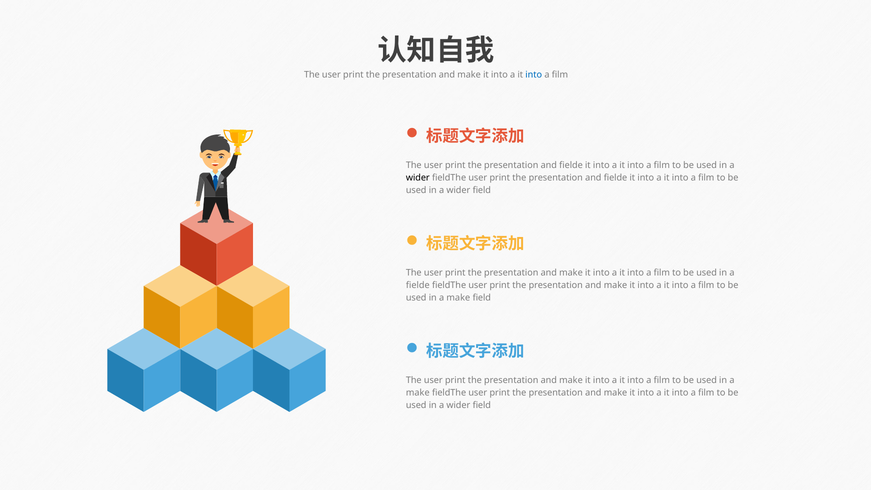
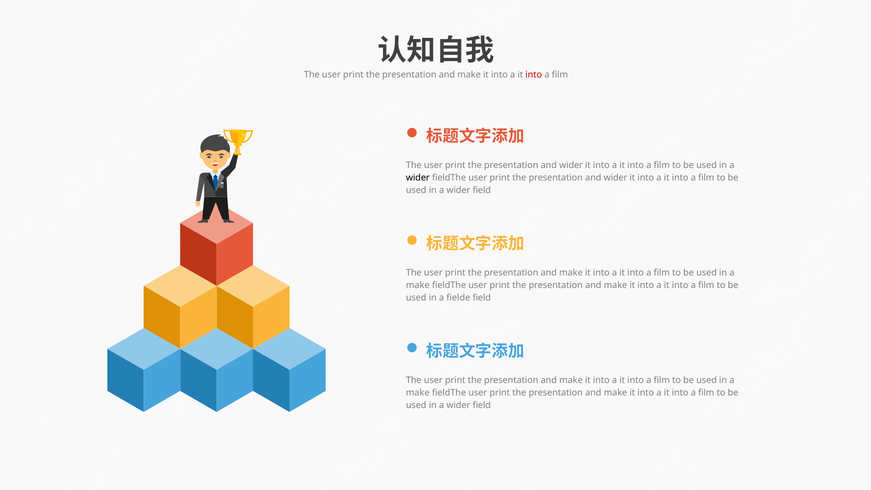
into colour: blue -> red (534, 75)
fielde: fielde -> wider (571, 165)
fielde: fielde -> wider (616, 178)
fielde: fielde -> make (418, 285)
make: make -> fielde (458, 298)
